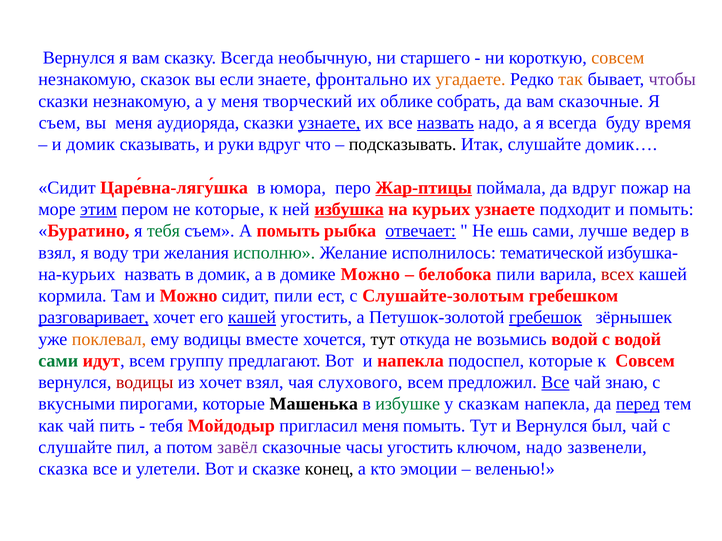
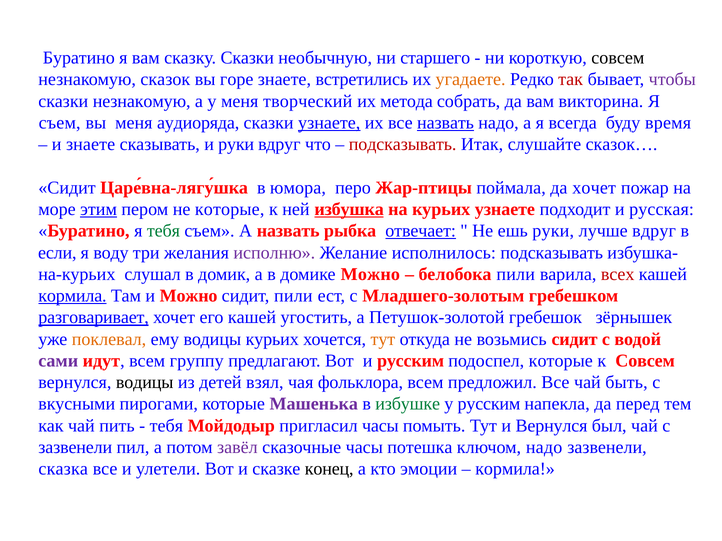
Вернулся: Вернулся -> Буратино (79, 58)
сказку Всегда: Всегда -> Сказки (247, 58)
совсем colour: orange -> black (618, 58)
если: если -> горе (237, 80)
фронтально: фронтально -> встретились (362, 80)
так colour: orange -> red (571, 80)
облике: облике -> метода (407, 101)
вам сказочные: сказочные -> викторина (601, 101)
и домик: домик -> знаете (91, 144)
подсказывать colour: black -> red (403, 144)
домик…: домик… -> сказок… (622, 144)
Жар-птицы underline: present -> none (424, 188)
да вдруг: вдруг -> хочет (594, 188)
и помыть: помыть -> русская (662, 209)
А помыть: помыть -> назвать (288, 231)
ешь сами: сами -> руки (553, 231)
лучше ведер: ведер -> вдруг (654, 231)
взял: взял -> если (57, 253)
исполню colour: green -> purple (274, 253)
исполнилось тематической: тематической -> подсказывать (552, 253)
назвать: назвать -> слушал (153, 274)
кормила underline: none -> present (72, 296)
Слушайте-золотым: Слушайте-золотым -> Младшего-золотым (443, 296)
кашей underline: present -> none (252, 318)
гребешок underline: present -> none (545, 318)
водицы вместе: вместе -> курьих (272, 339)
тут colour: black -> orange (383, 339)
возьмись водой: водой -> сидит (575, 339)
сами colour: green -> purple (58, 361)
и напекла: напекла -> русским (411, 361)
водицы colour: red -> black (145, 383)
из хочет: хочет -> детей (220, 383)
слухового: слухового -> фольклора (360, 383)
Все underline: present -> none (555, 383)
знаю: знаю -> быть (626, 383)
Машенька colour: black -> purple (314, 404)
у сказкам: сказкам -> русским (489, 404)
перед underline: present -> none (638, 404)
пригласил меня: меня -> часы (380, 426)
слушайте: слушайте -> зазвенели (75, 448)
часы угостить: угостить -> потешка (420, 448)
веленью: веленью -> кормила (515, 469)
